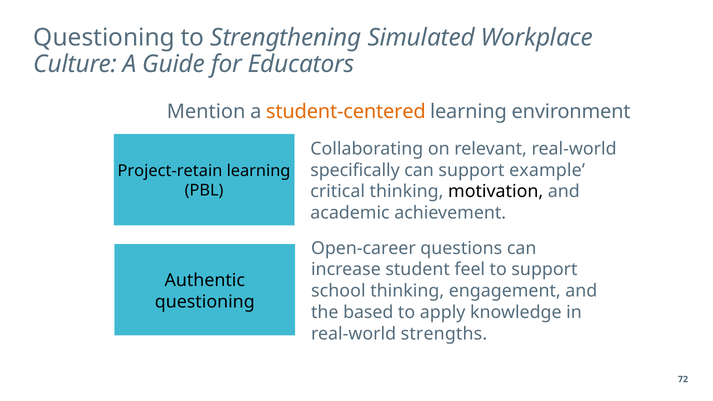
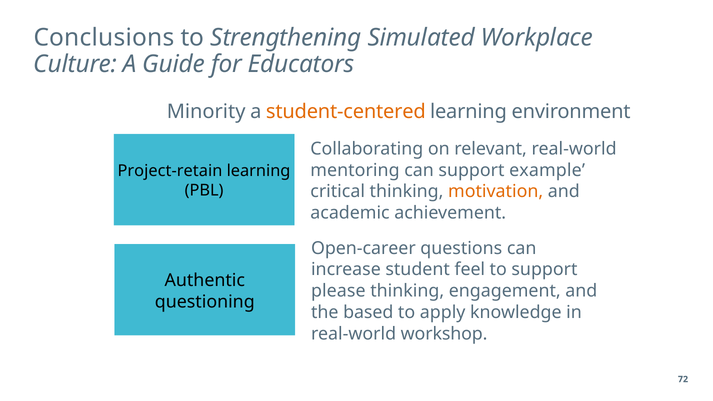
Questioning: Questioning -> Conclusions (104, 38)
Mention: Mention -> Minority (206, 112)
specifically: specifically -> mentoring (355, 170)
motivation colour: black -> orange (496, 192)
school: school -> please (338, 291)
strengths: strengths -> workshop (444, 334)
